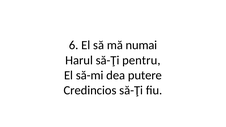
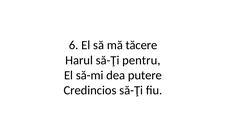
numai: numai -> tăcere (141, 45)
